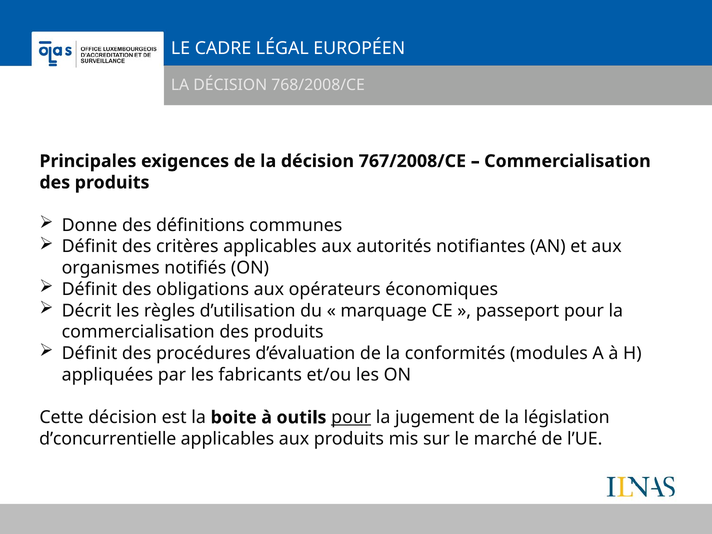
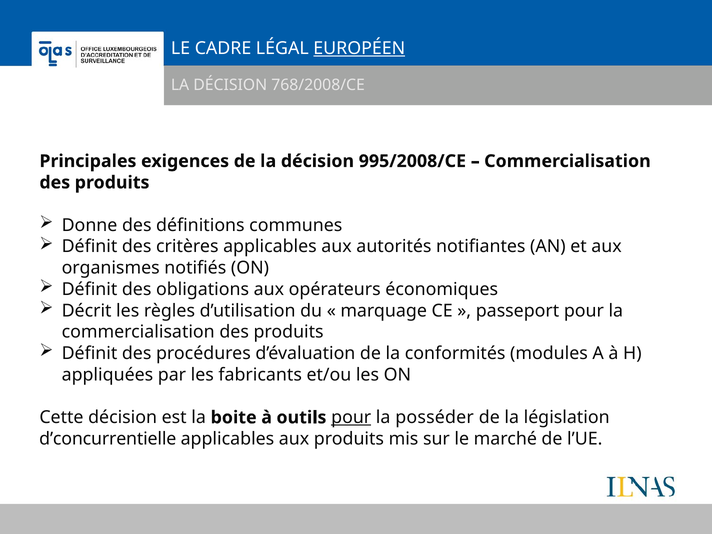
EUROPÉEN underline: none -> present (359, 49)
767/2008/CE: 767/2008/CE -> 995/2008/CE (412, 161)
jugement: jugement -> posséder (435, 417)
